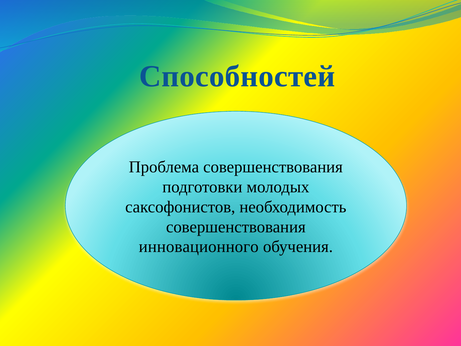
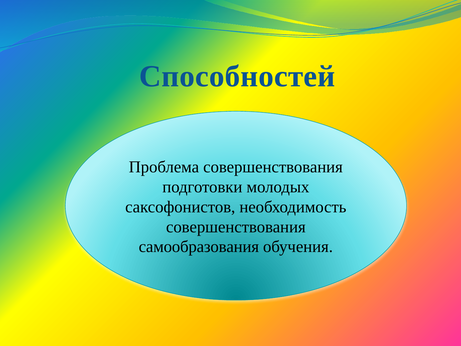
инновационного: инновационного -> самообразования (199, 247)
